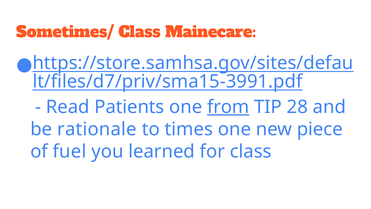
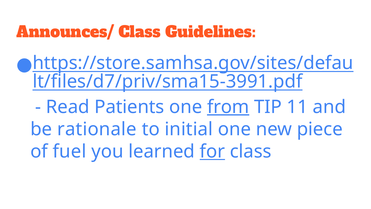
Sometimes/: Sometimes/ -> Announces/ (65, 32)
Mainecare: Mainecare -> Guidelines (211, 32)
28: 28 -> 11 (297, 107)
times: times -> initial (189, 129)
for underline: none -> present (212, 151)
